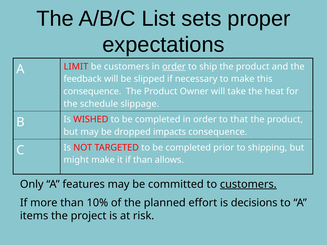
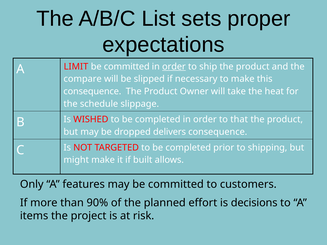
customers: customers -> committed (127, 67)
feedback: feedback -> compare (83, 79)
impacts: impacts -> delivers (170, 132)
if than: than -> built (143, 160)
customers underline: present -> none (248, 184)
10%: 10% -> 90% (97, 203)
